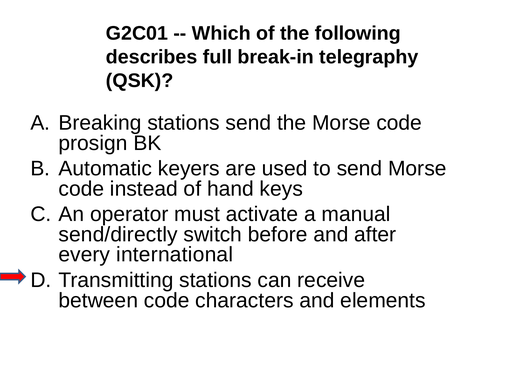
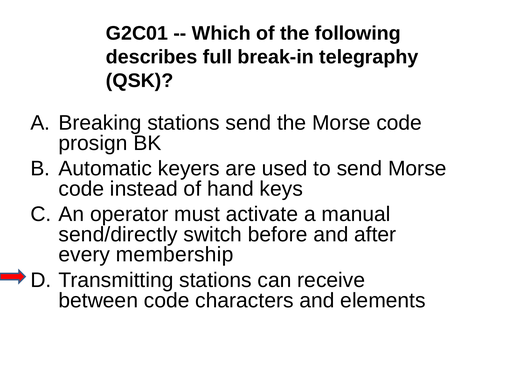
international: international -> membership (175, 255)
